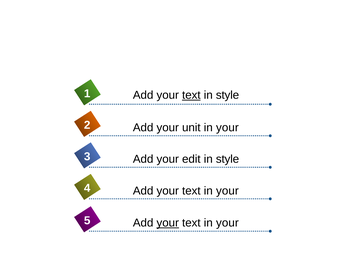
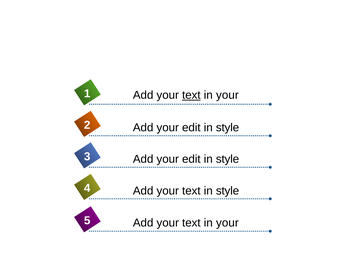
style: style -> your (227, 95)
unit: unit -> edit (191, 128)
your: your -> style (227, 128)
your: your -> style (227, 191)
your underline: present -> none (168, 224)
